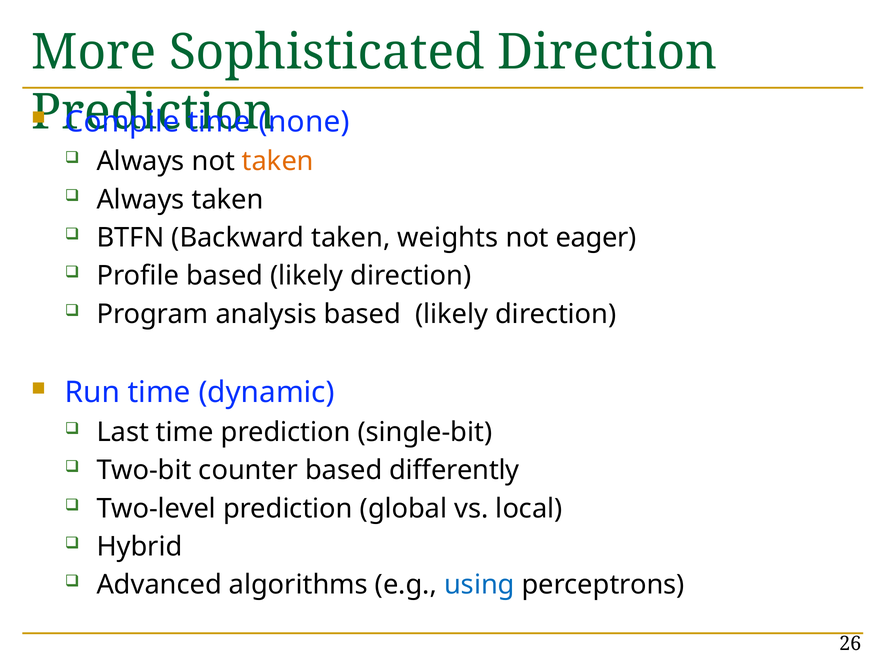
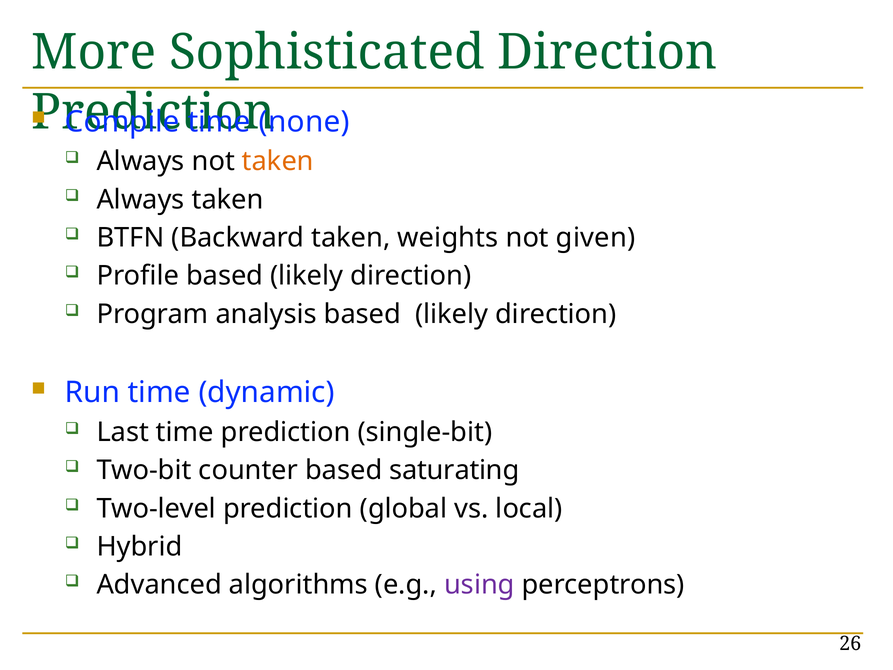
eager: eager -> given (596, 238)
differently: differently -> saturating (454, 470)
using colour: blue -> purple (479, 585)
